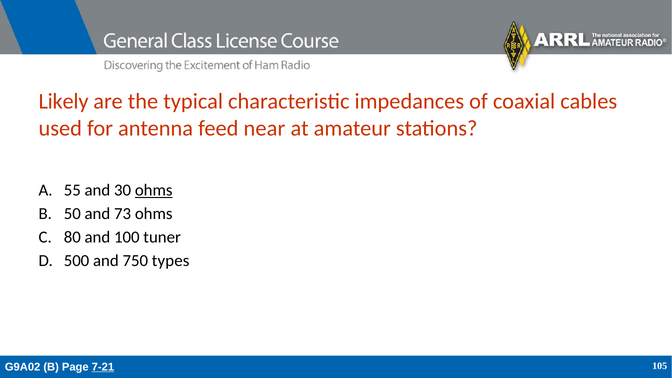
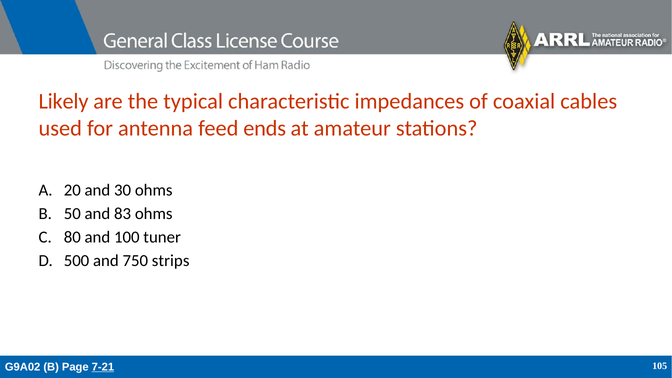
near: near -> ends (265, 128)
55: 55 -> 20 (72, 190)
ohms underline: present -> none (154, 190)
73: 73 -> 83 (123, 214)
types: types -> strips (171, 261)
